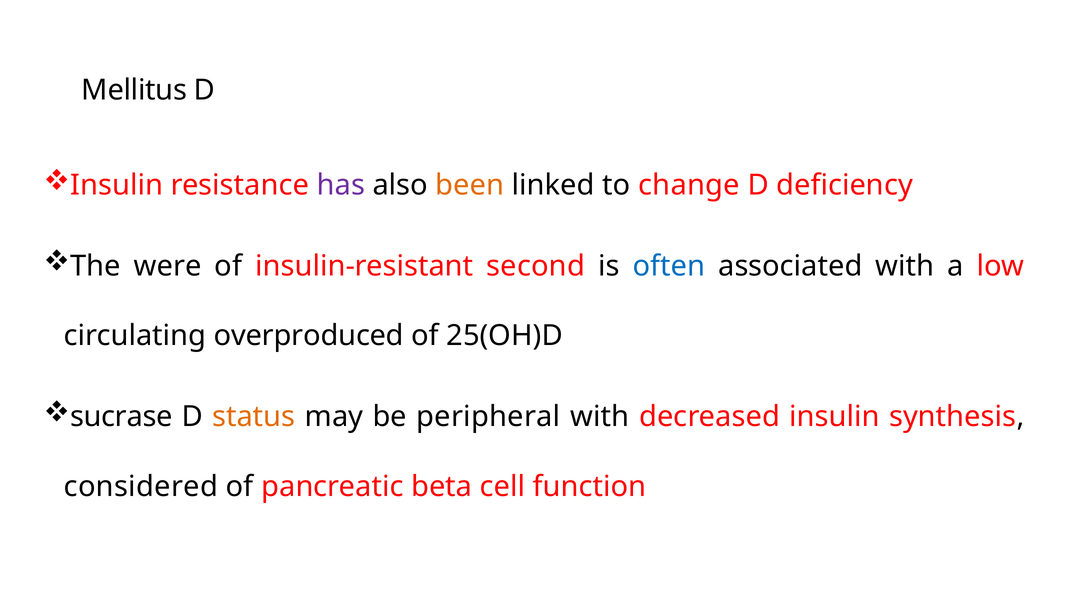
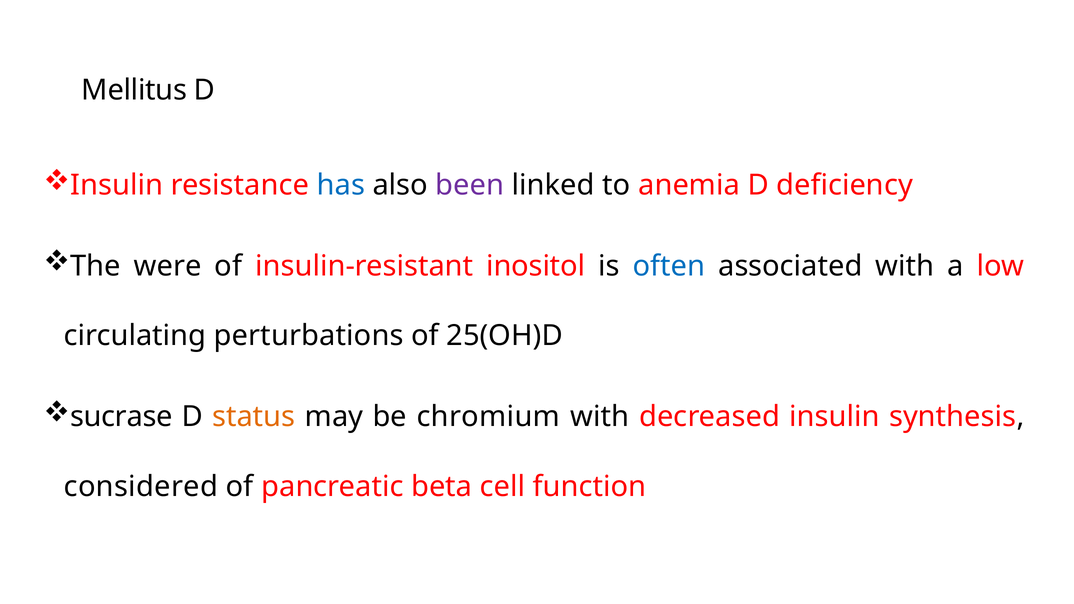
has colour: purple -> blue (341, 185)
been colour: orange -> purple (470, 185)
change: change -> anemia (689, 185)
second: second -> inositol (536, 266)
overproduced: overproduced -> perturbations (309, 336)
peripheral: peripheral -> chromium (488, 417)
